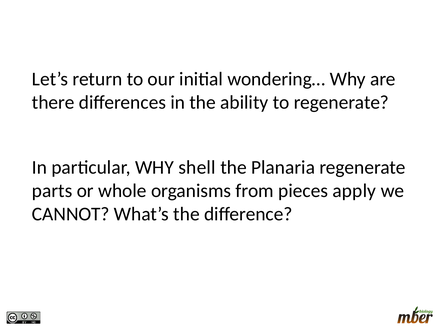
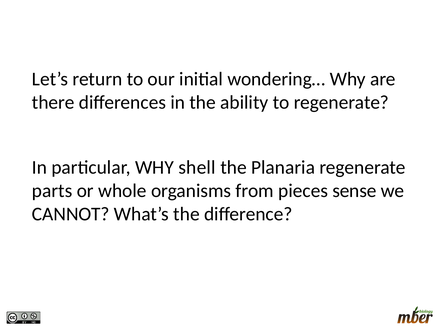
apply: apply -> sense (354, 191)
